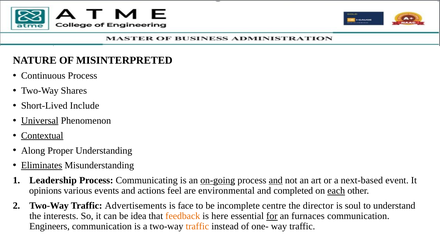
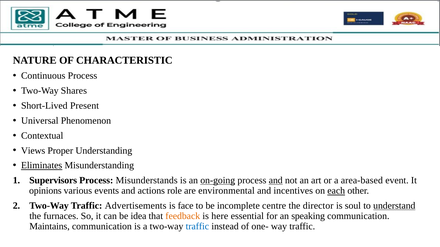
MISINTERPRETED: MISINTERPRETED -> CHARACTERISTIC (124, 60)
Include: Include -> Present (85, 106)
Universal underline: present -> none (40, 121)
Contextual underline: present -> none (42, 136)
Along: Along -> Views (33, 151)
Leadership: Leadership -> Supervisors (53, 181)
Communicating: Communicating -> Misunderstands (147, 181)
next-based: next-based -> area-based (362, 181)
feel: feel -> role (175, 191)
completed: completed -> incentives (293, 191)
understand underline: none -> present (394, 206)
interests: interests -> furnaces (61, 217)
for underline: present -> none (272, 217)
furnaces: furnaces -> speaking (308, 217)
Engineers: Engineers -> Maintains (49, 227)
traffic colour: orange -> blue (197, 227)
